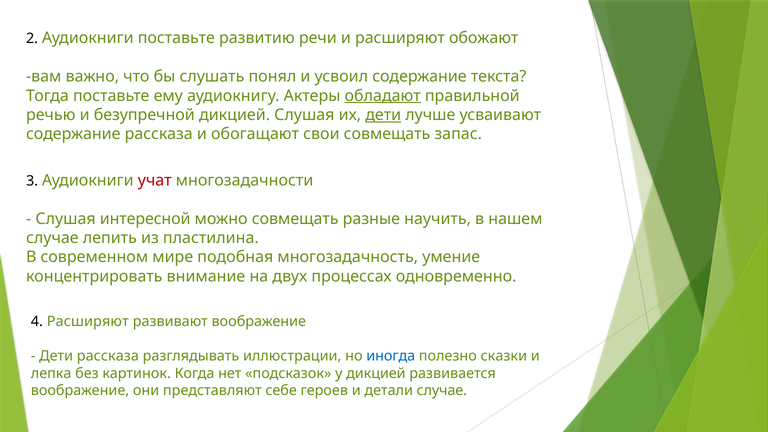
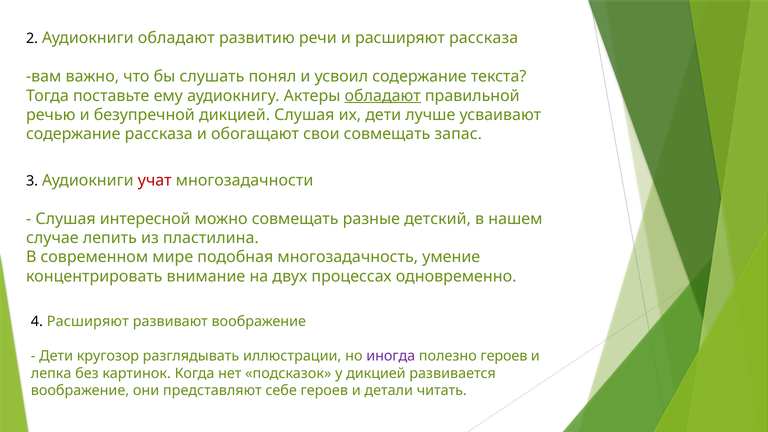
Аудиокниги поставьте: поставьте -> обладают (176, 38)
расширяют обожают: обожают -> рассказа (484, 38)
дети underline: present -> none (383, 115)
научить: научить -> детский (438, 219)
Дети рассказа: рассказа -> кругозор (108, 356)
иногда colour: blue -> purple (391, 356)
полезно сказки: сказки -> героев (504, 356)
детали случае: случае -> читать (442, 391)
